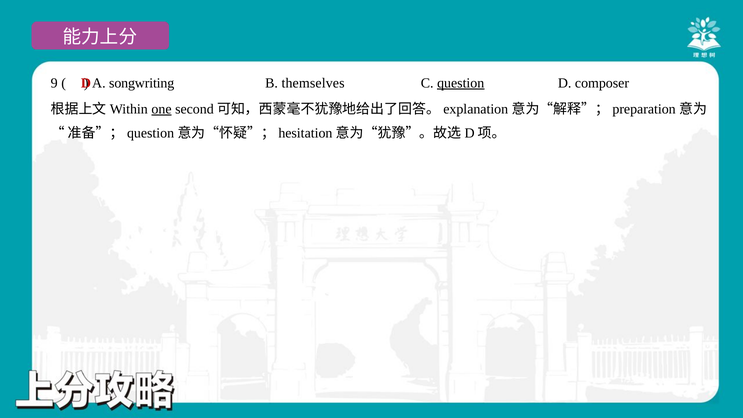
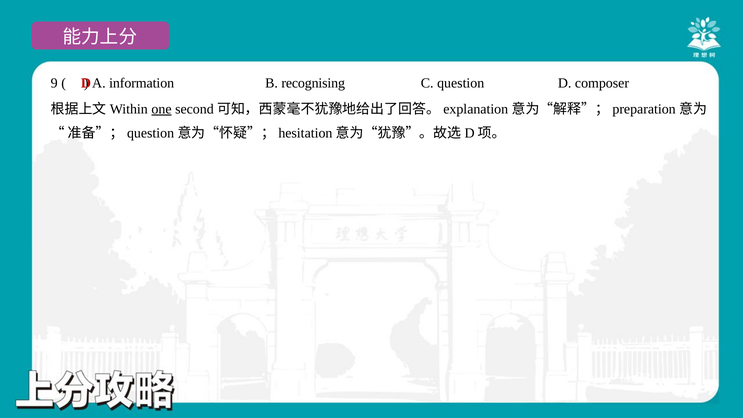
songwriting: songwriting -> information (142, 83)
themselves: themselves -> recognising (313, 83)
question underline: present -> none (461, 83)
